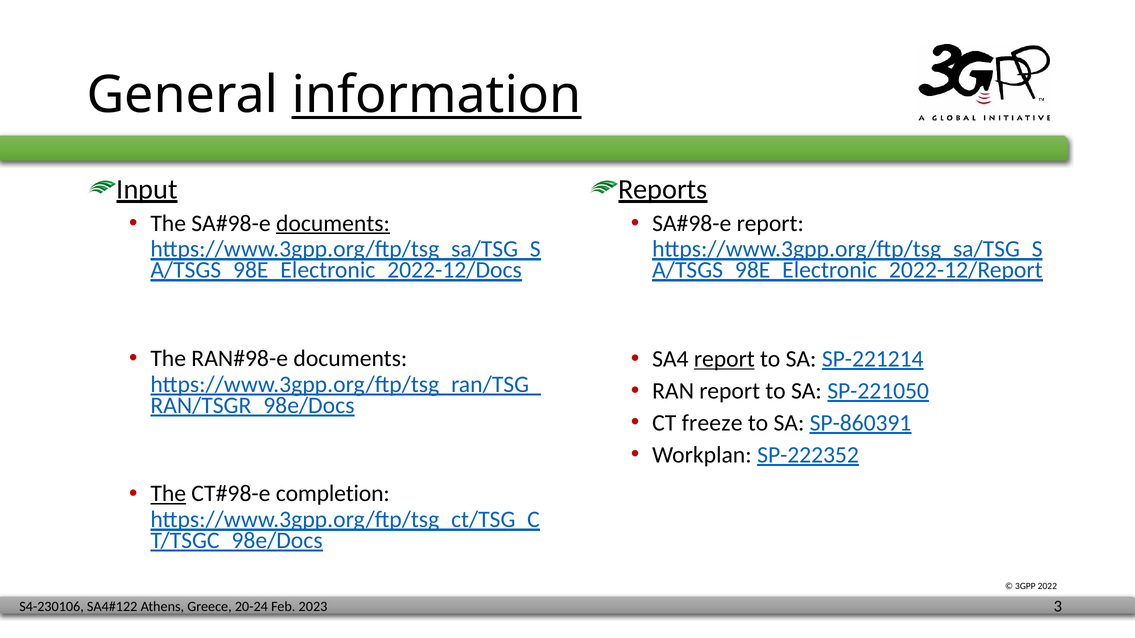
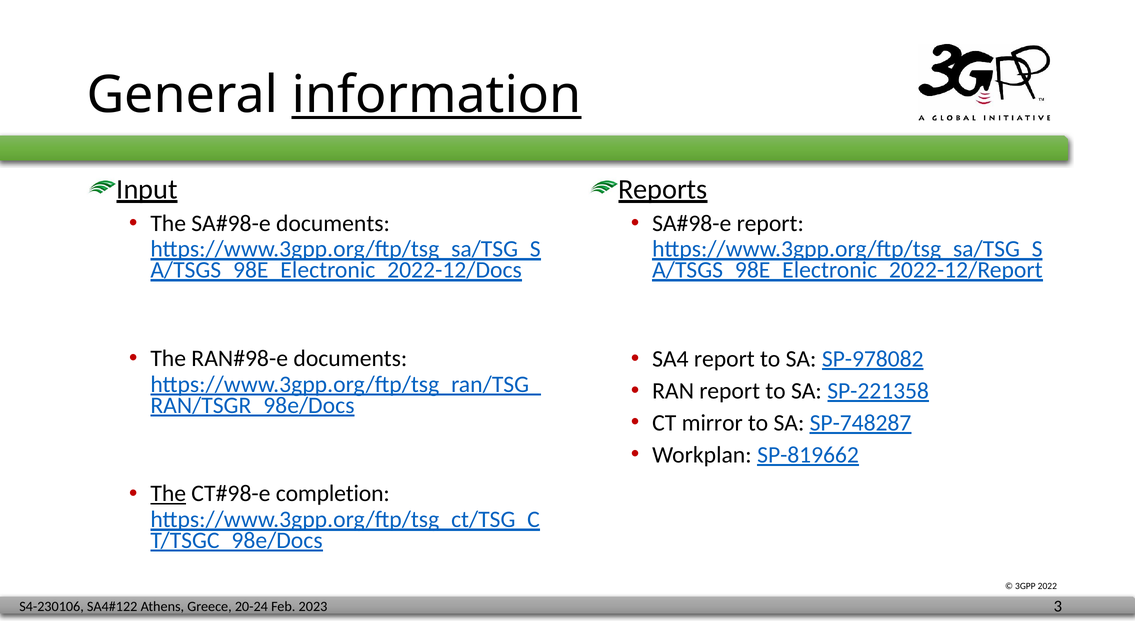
documents underline: present -> none (333, 223)
report underline: present -> none (724, 359)
SP-221214: SP-221214 -> SP-978082 (873, 359)
SP-221050: SP-221050 -> SP-221358 (878, 391)
freeze: freeze -> mirror (712, 423)
SP-860391: SP-860391 -> SP-748287 (861, 423)
SP-222352: SP-222352 -> SP-819662 (808, 455)
